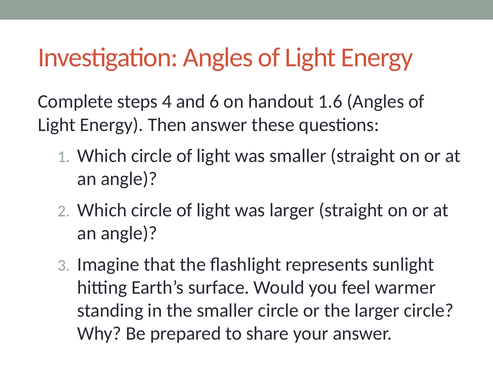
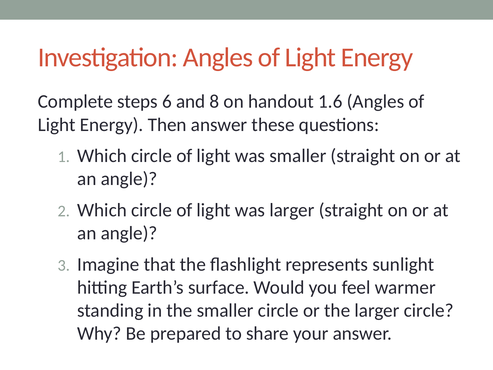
4: 4 -> 6 (167, 102)
6: 6 -> 8 (214, 102)
